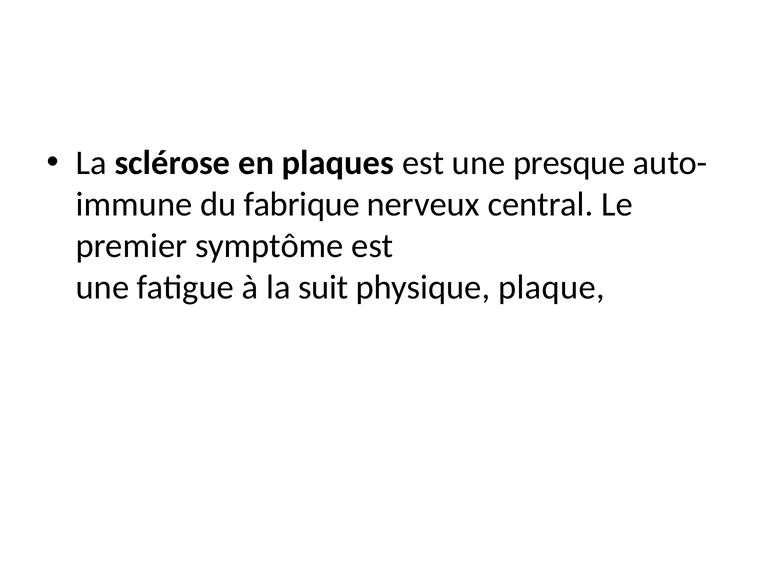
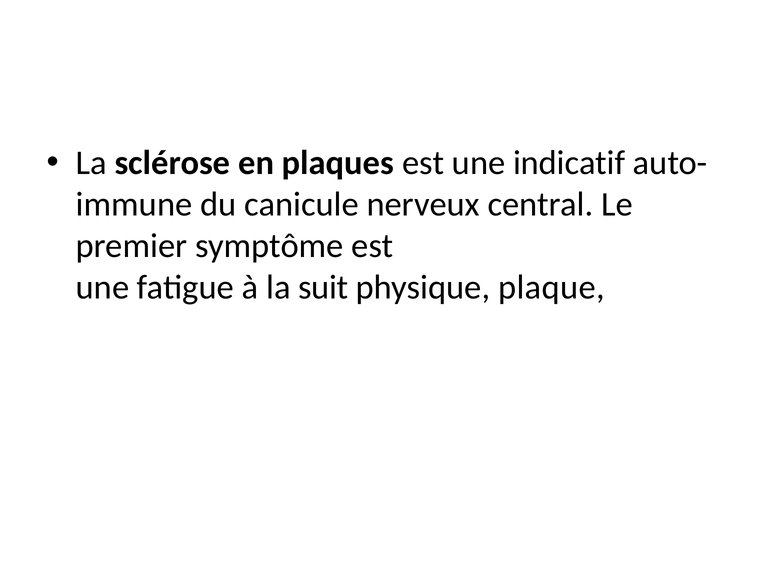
presque: presque -> indicatif (569, 163)
fabrique: fabrique -> canicule (302, 204)
